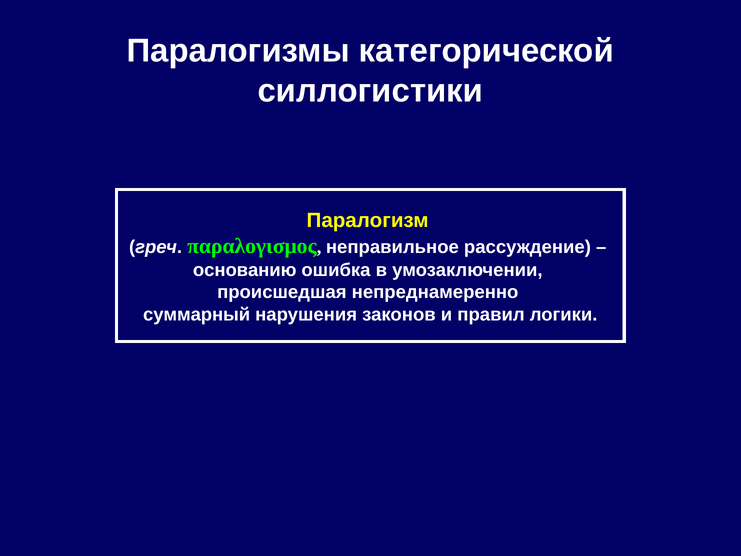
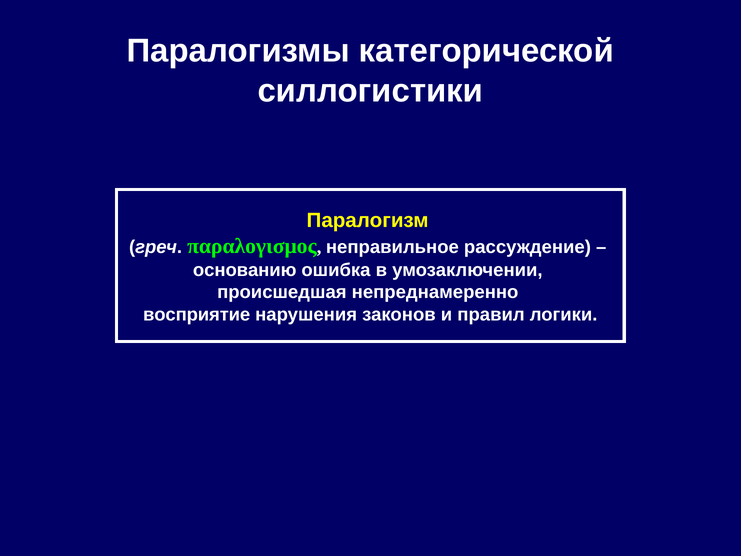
суммарный: суммарный -> восприятие (197, 314)
